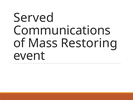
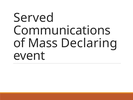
Restoring: Restoring -> Declaring (89, 43)
